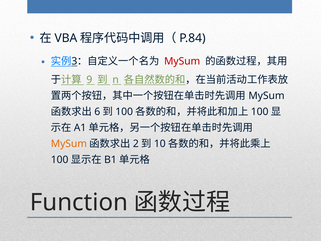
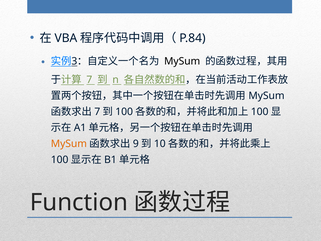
MySum colour: red -> black (182, 61)
9: 9 -> 7 (89, 80)
6: 6 -> 7 (97, 112)
2: 2 -> 9 (136, 144)
